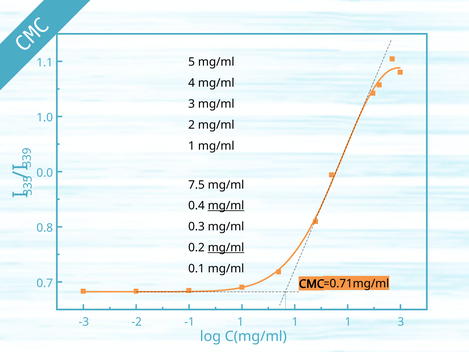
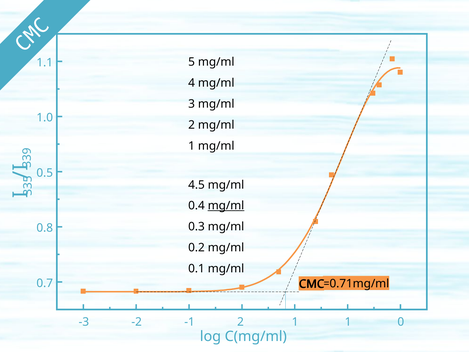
0.0: 0.0 -> 0.5 (45, 173)
7.5: 7.5 -> 4.5 (196, 185)
mg/ml underline: present -> none (226, 248)
-1 1: 1 -> 2 (240, 322)
1 3: 3 -> 0 (401, 322)
